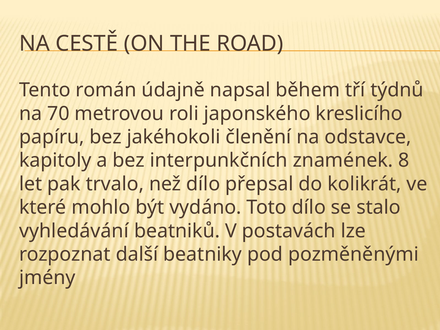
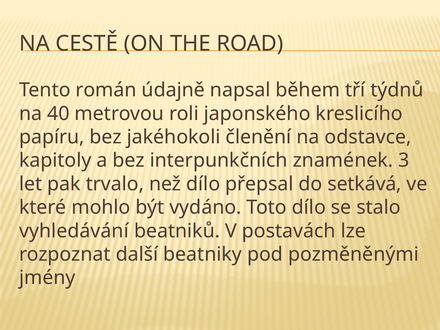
70: 70 -> 40 (58, 114)
8: 8 -> 3 (404, 161)
kolikrát: kolikrát -> setkává (365, 184)
